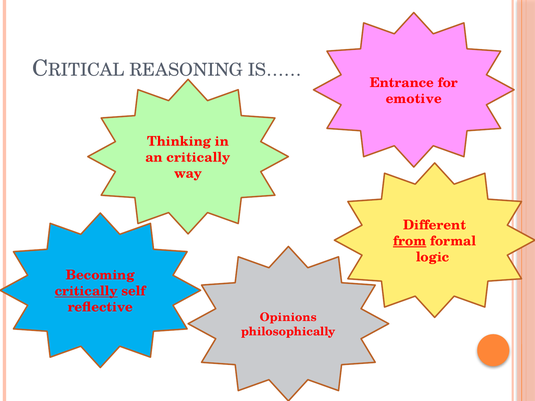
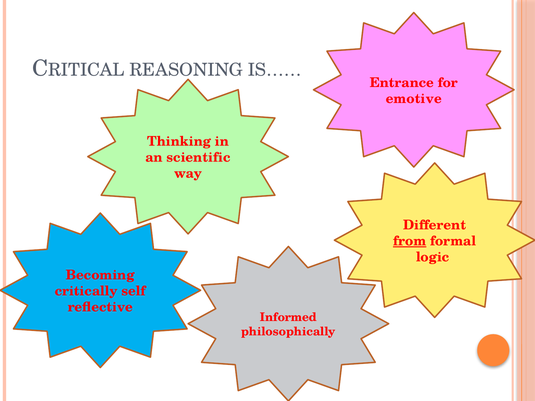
an critically: critically -> scientific (199, 158)
critically underline: present -> none (86, 291)
Opinions: Opinions -> Informed (288, 318)
